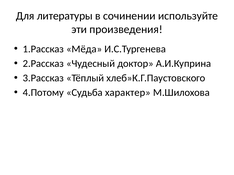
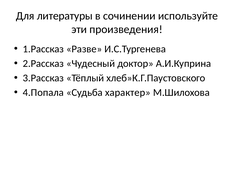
Мёда: Мёда -> Разве (84, 49)
4.Потому: 4.Потому -> 4.Попала (43, 93)
